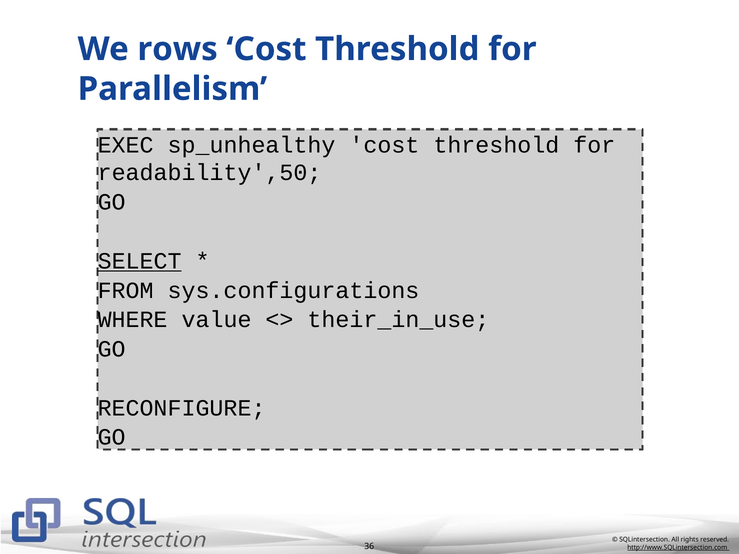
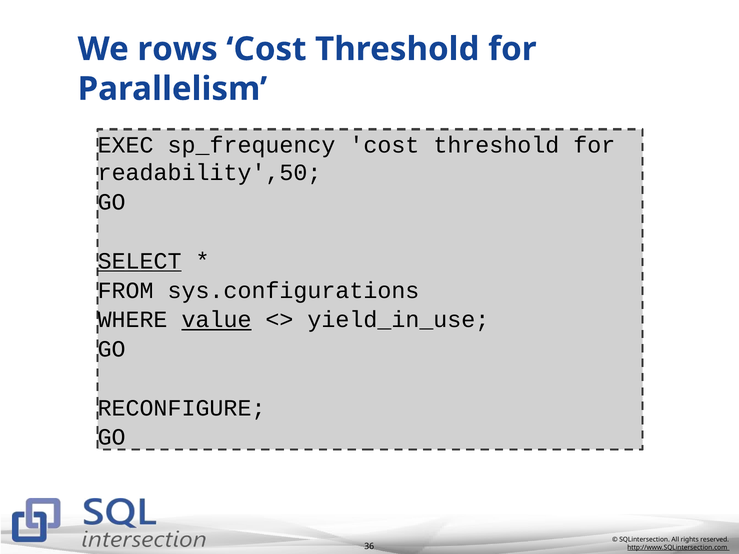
sp_unhealthy: sp_unhealthy -> sp_frequency (251, 145)
value underline: none -> present (217, 320)
their_in_use: their_in_use -> yield_in_use (398, 320)
